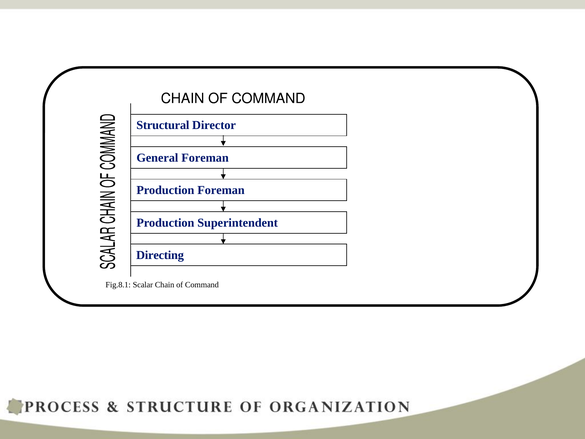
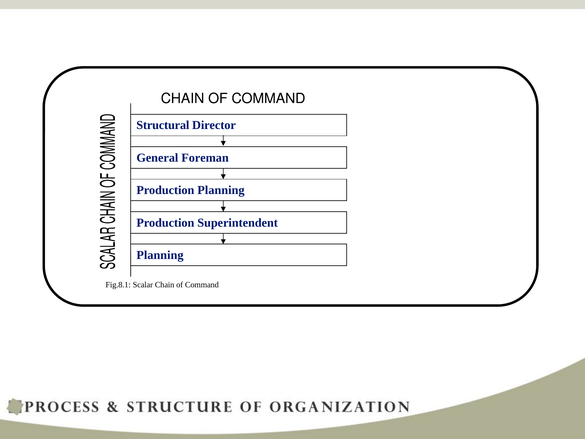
Production Foreman: Foreman -> Planning (221, 190)
Directing: Directing -> Planning (160, 255)
